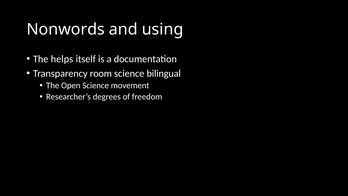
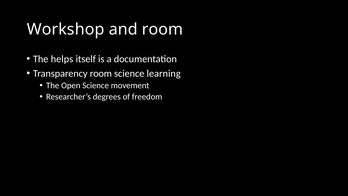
Nonwords: Nonwords -> Workshop (66, 29)
and using: using -> room (163, 29)
bilingual: bilingual -> learning (164, 73)
